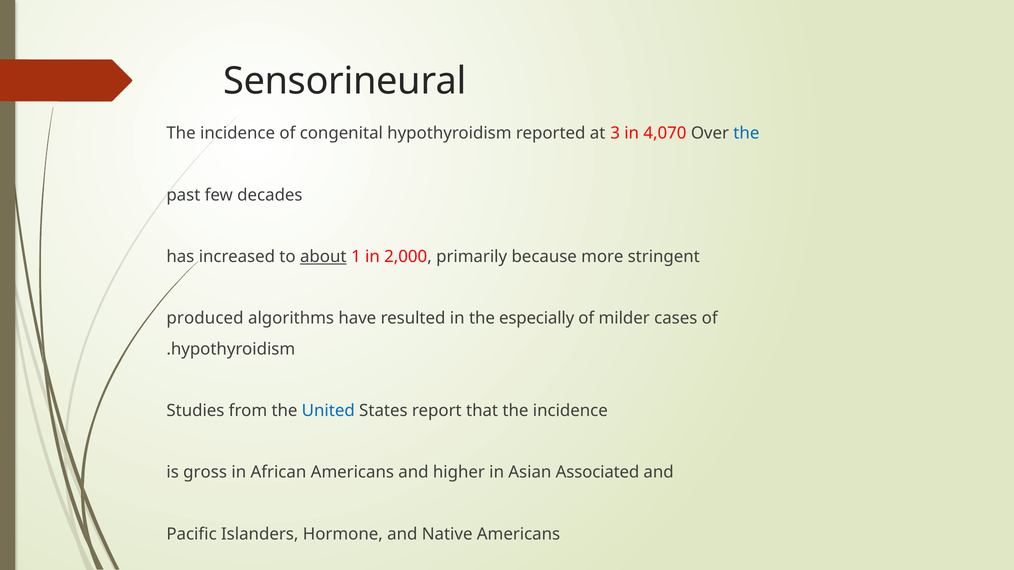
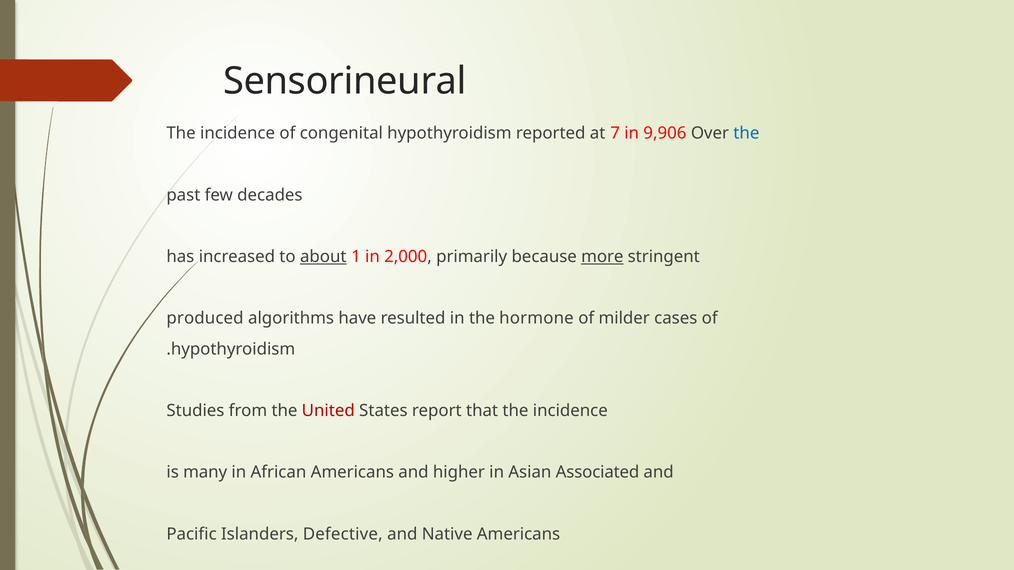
3: 3 -> 7 (615, 134)
4,070: 4,070 -> 9,906 (665, 134)
more underline: none -> present (602, 257)
especially: especially -> hormone (536, 319)
United colour: blue -> red (328, 411)
gross: gross -> many (205, 473)
Hormone: Hormone -> Defective (343, 534)
